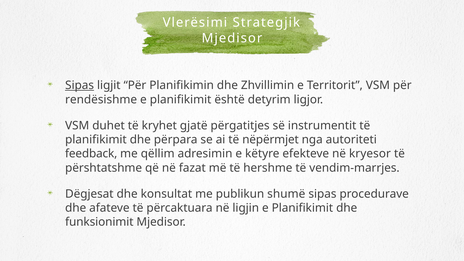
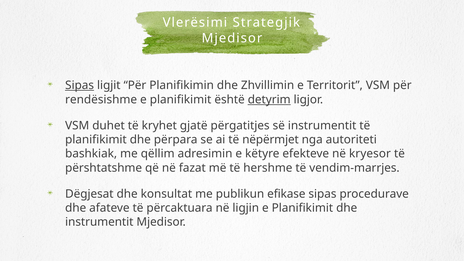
detyrim underline: none -> present (269, 99)
feedback: feedback -> bashkiak (91, 154)
shumë: shumë -> efikase (286, 194)
funksionimit: funksionimit -> instrumentit (99, 222)
